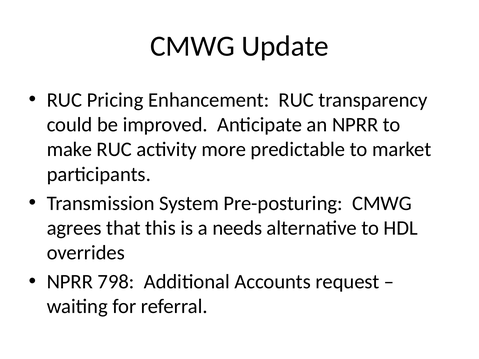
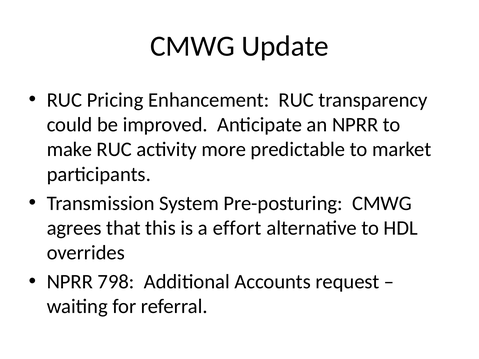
needs: needs -> effort (237, 228)
